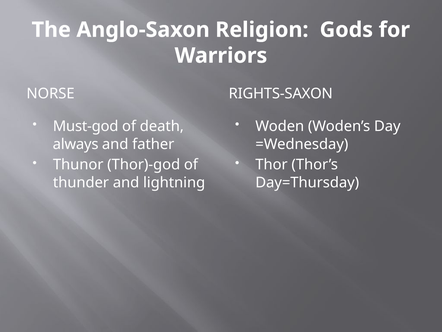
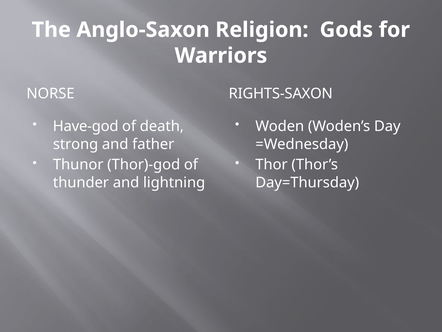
Must-god: Must-god -> Have-god (86, 126)
always: always -> strong (76, 144)
